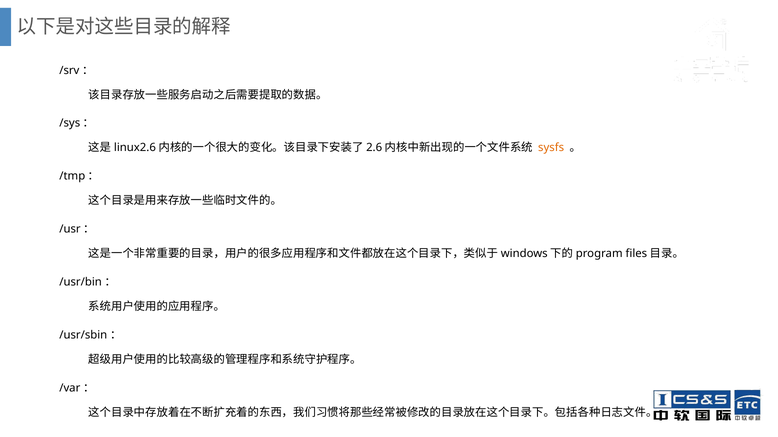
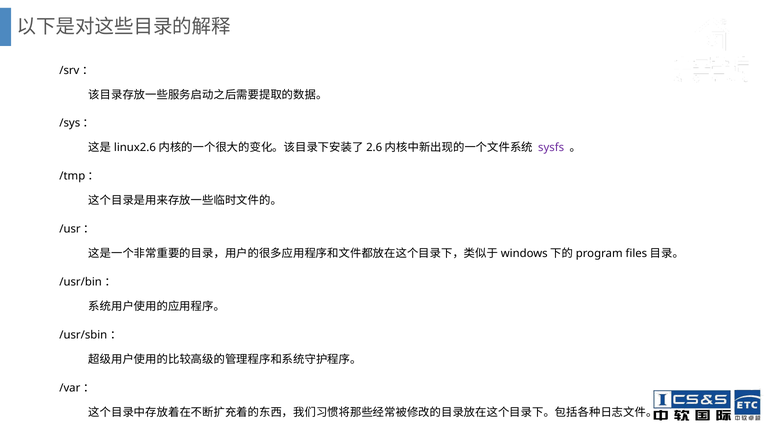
sysfs colour: orange -> purple (551, 148)
